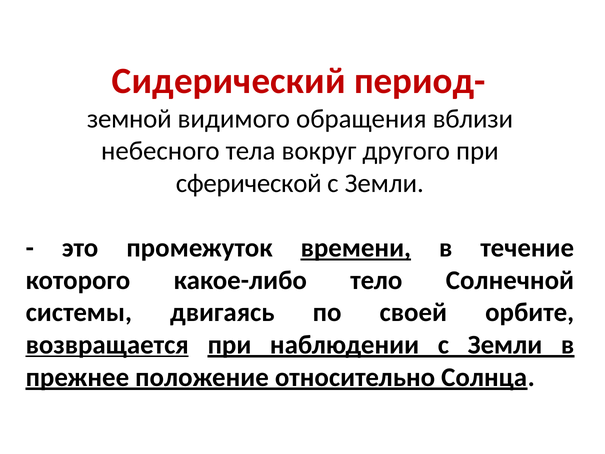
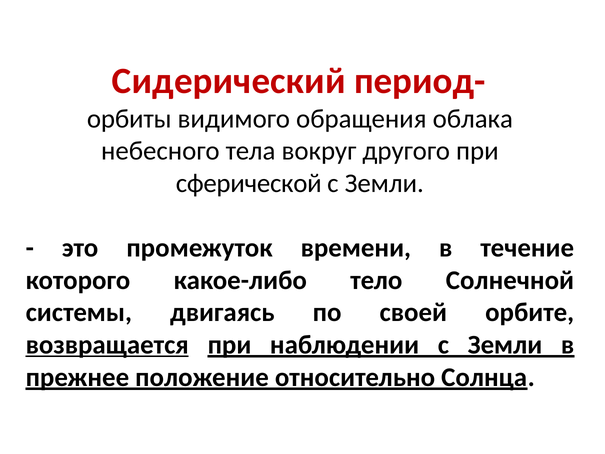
земной: земной -> орбиты (129, 119)
вблизи: вблизи -> облака (473, 119)
времени underline: present -> none (356, 248)
